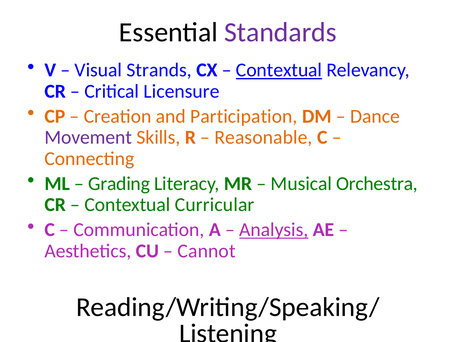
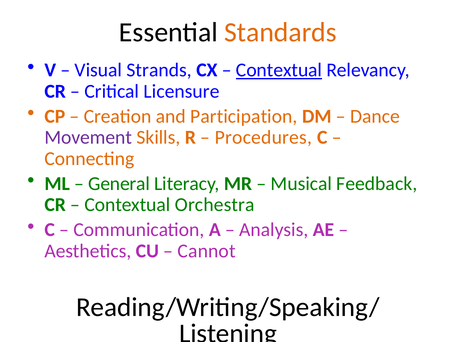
Standards colour: purple -> orange (280, 32)
Reasonable: Reasonable -> Procedures (263, 137)
Grading: Grading -> General (119, 184)
Orchestra: Orchestra -> Feedback (377, 184)
Curricular: Curricular -> Orchestra (215, 205)
Analysis underline: present -> none (274, 230)
